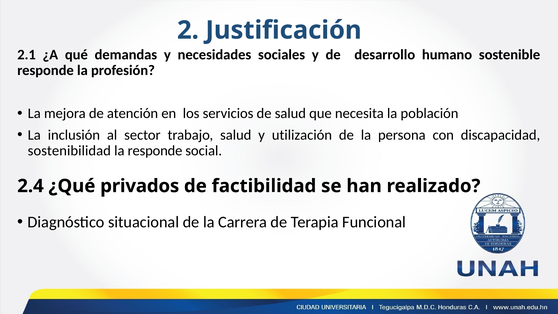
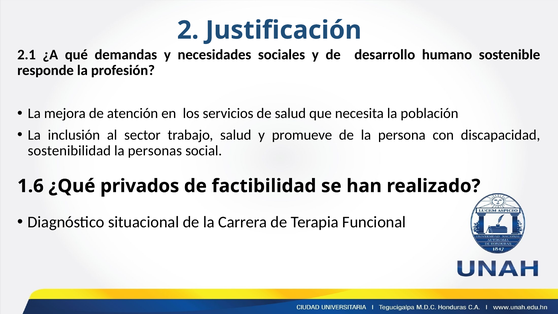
utilización: utilización -> promueve (302, 135)
la responde: responde -> personas (155, 151)
2.4: 2.4 -> 1.6 (30, 186)
